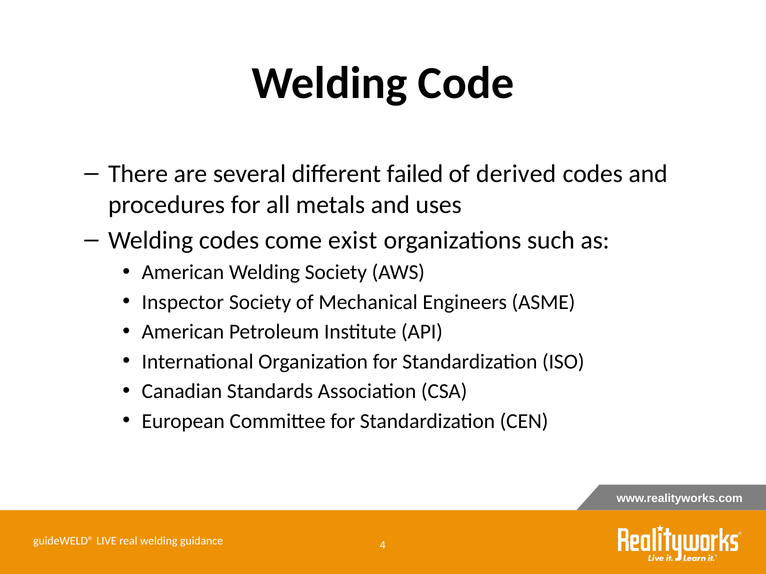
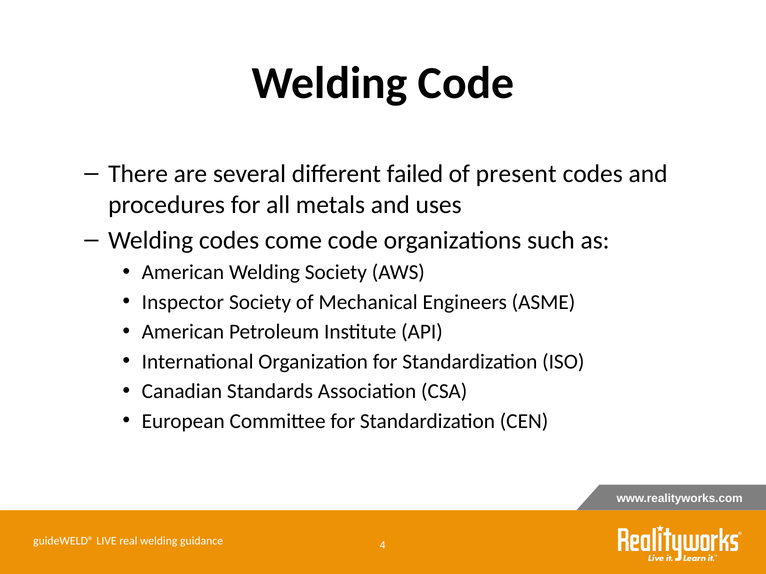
derived: derived -> present (516, 174)
come exist: exist -> code (353, 241)
